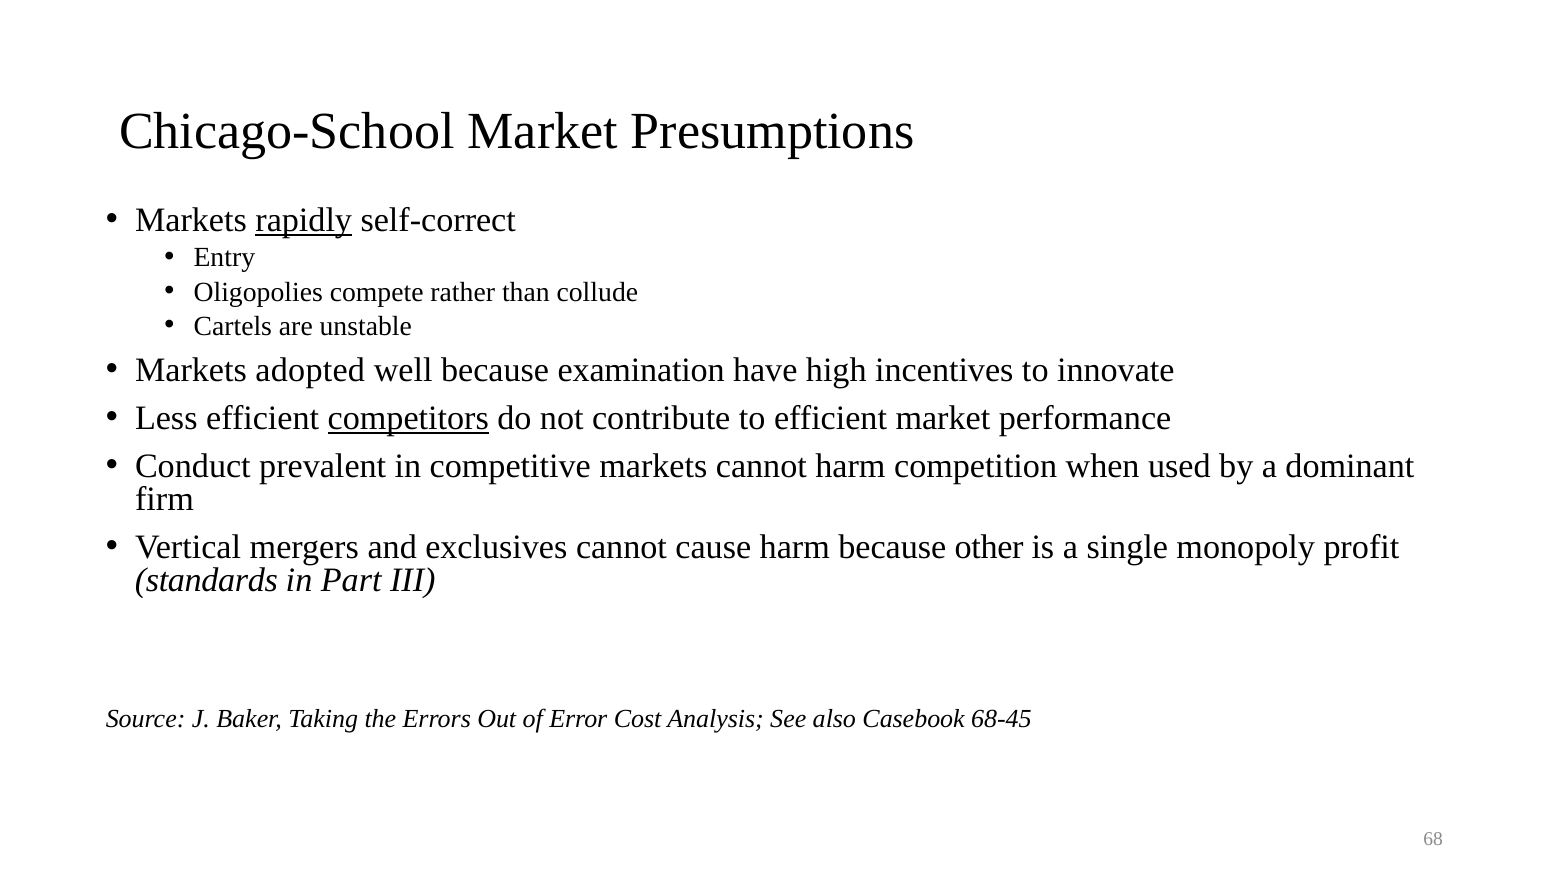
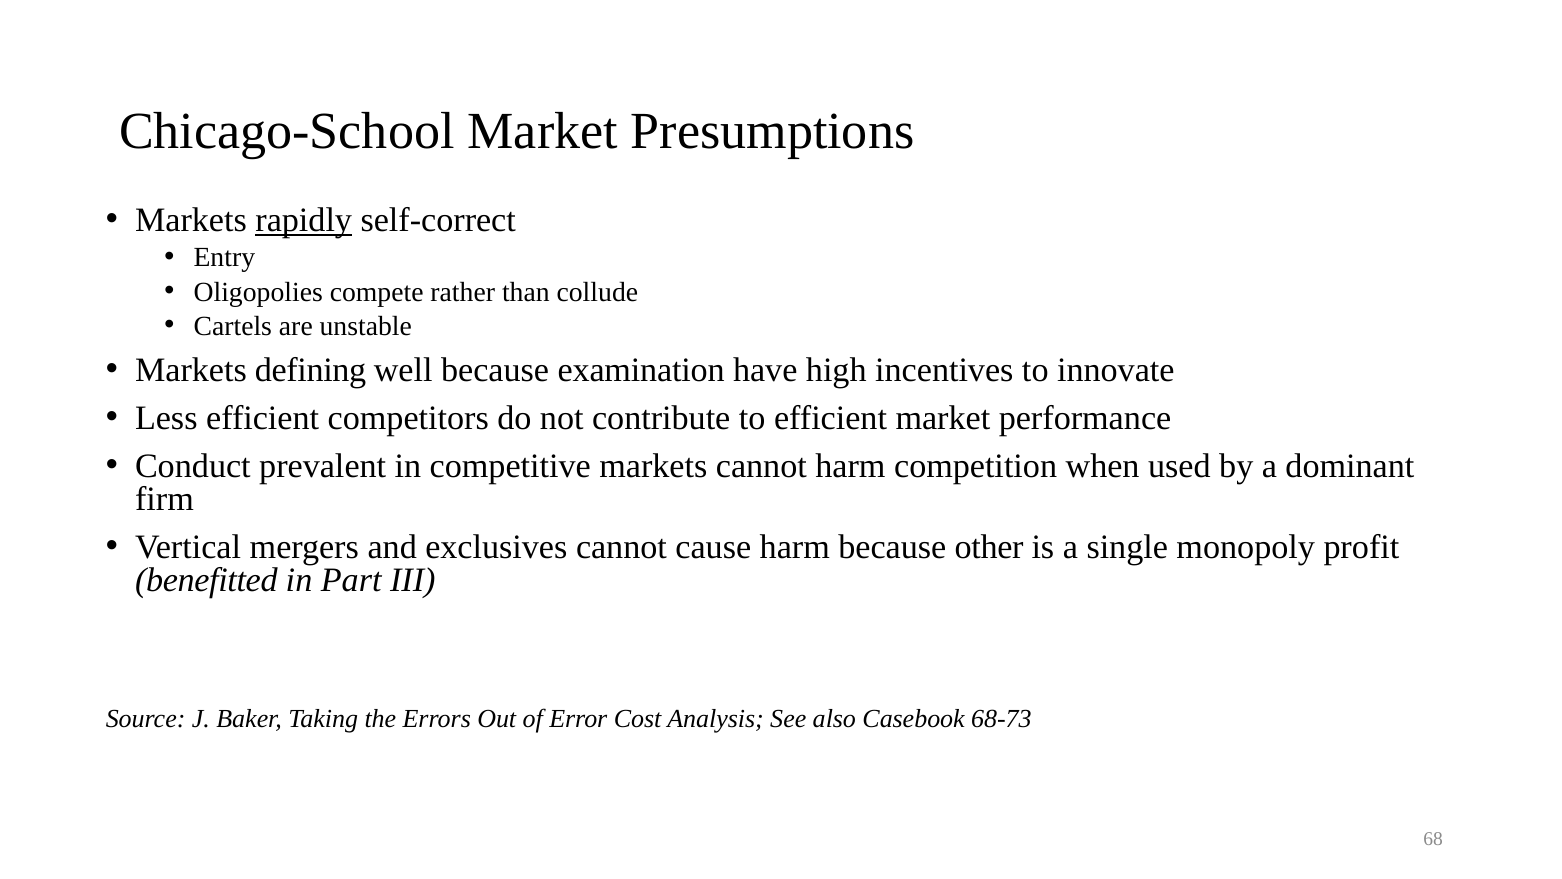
adopted: adopted -> defining (311, 370)
competitors underline: present -> none (408, 418)
standards: standards -> benefitted (206, 580)
68-45: 68-45 -> 68-73 (1001, 719)
